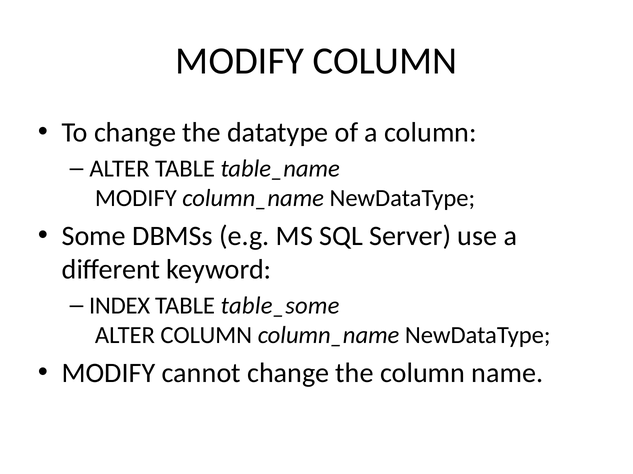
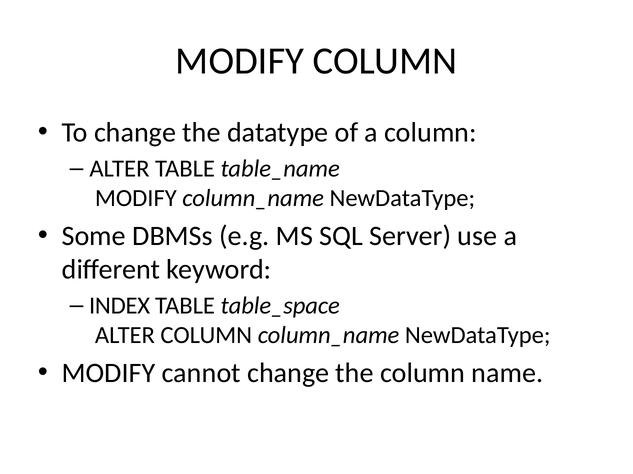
table_some: table_some -> table_space (280, 306)
